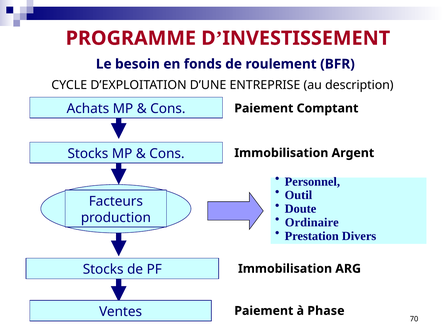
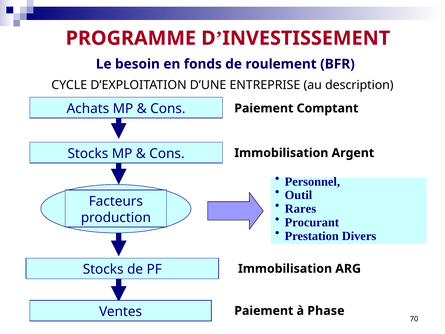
Doute: Doute -> Rares (300, 209)
Ordinaire: Ordinaire -> Procurant (312, 222)
